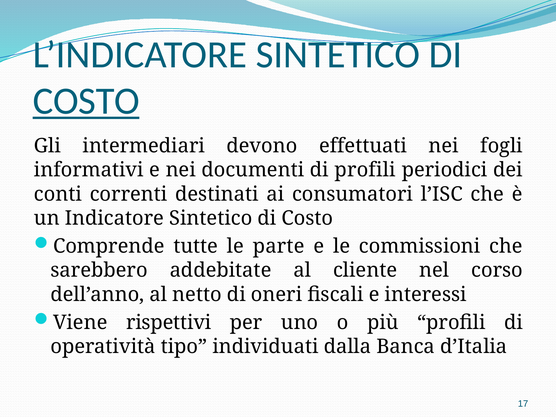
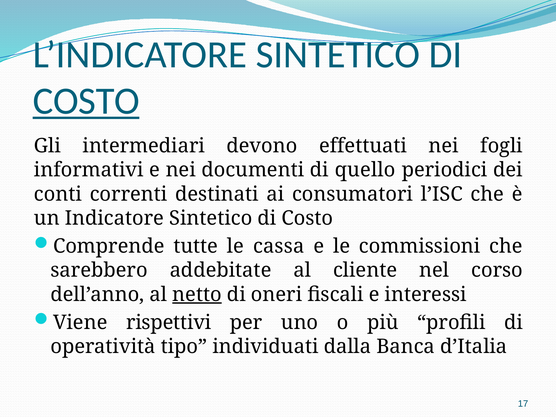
di profili: profili -> quello (365, 170)
parte: parte -> cassa (279, 246)
netto underline: none -> present (197, 294)
